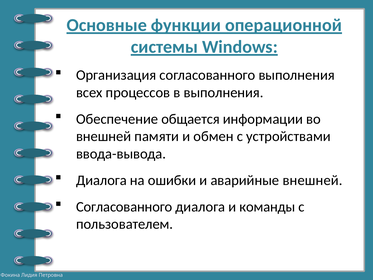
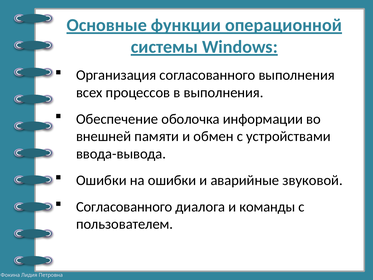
общается: общается -> оболочка (191, 119)
Диалога: Диалога -> Ошибки (101, 180)
аварийные внешней: внешней -> звуковой (313, 180)
